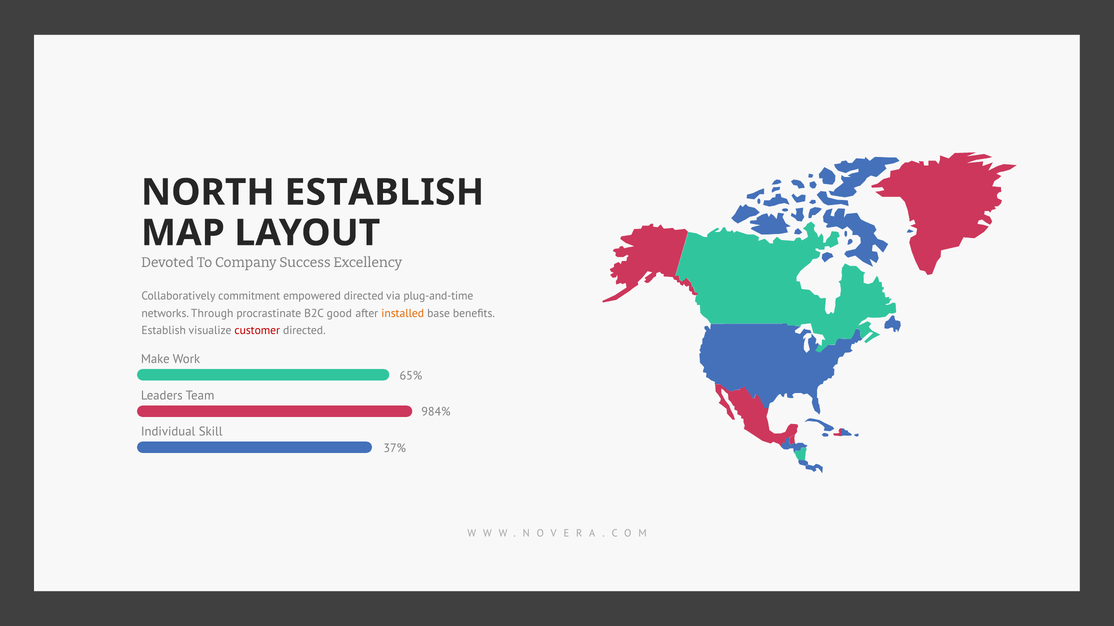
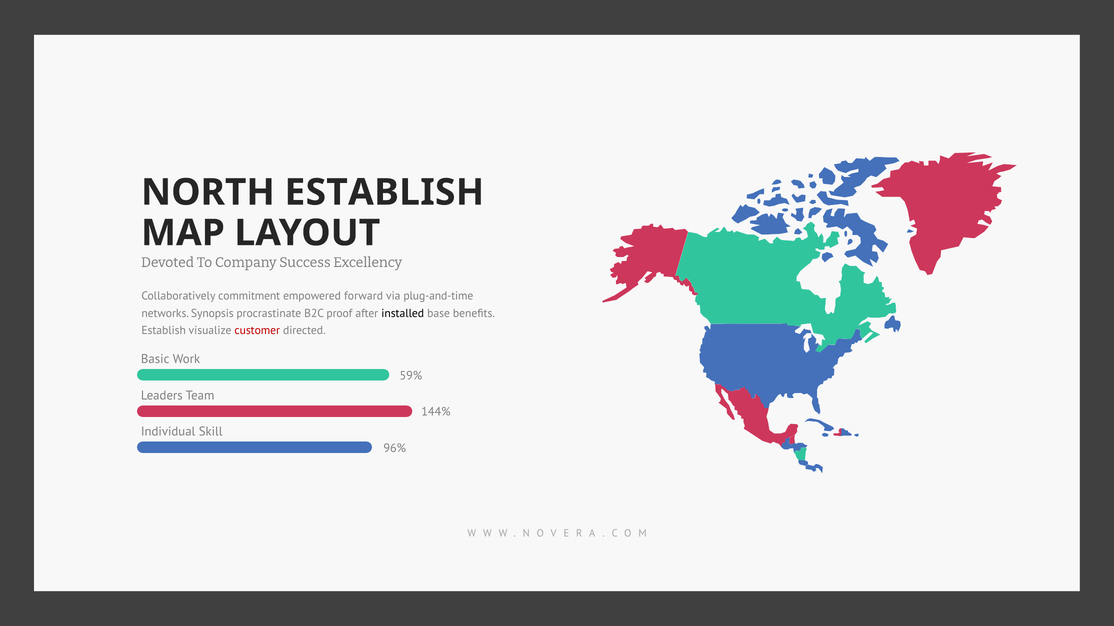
empowered directed: directed -> forward (364, 296)
Through: Through -> Synopsis (212, 313)
good: good -> proof (339, 313)
installed colour: orange -> black (403, 313)
Make: Make -> Basic (155, 359)
65%: 65% -> 59% (411, 376)
984%: 984% -> 144% (436, 412)
37%: 37% -> 96% (395, 449)
